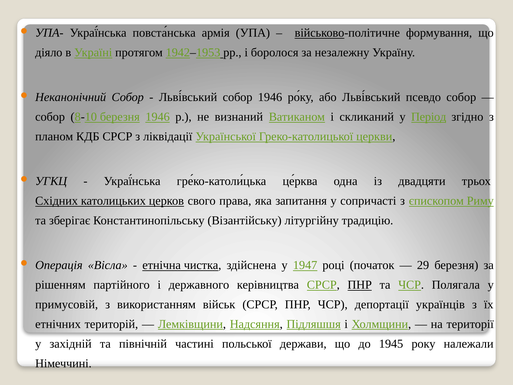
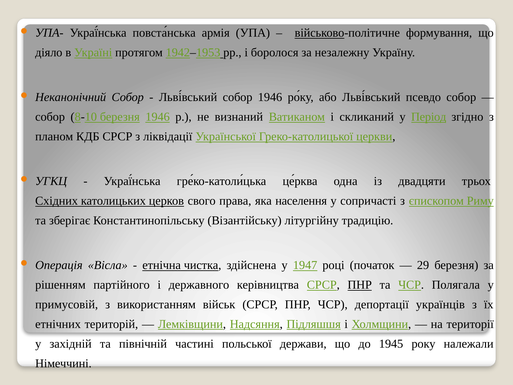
запитання: запитання -> населення (301, 201)
